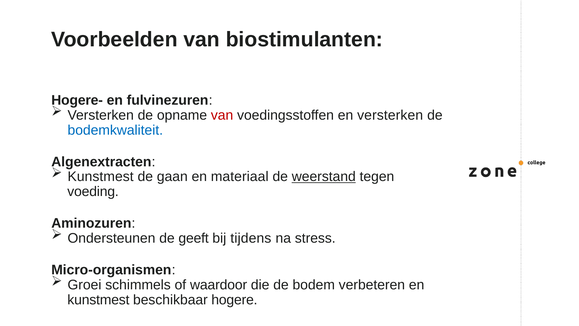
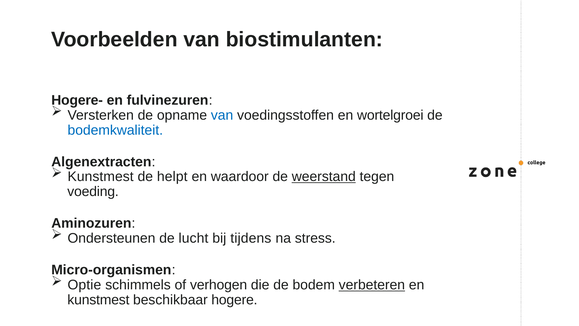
van colour: red -> blue (222, 115)
en versterken: versterken -> wortelgroei (390, 115)
gaan: gaan -> helpt (172, 177)
materiaal: materiaal -> waardoor (240, 177)
geeft: geeft -> lucht (193, 238)
Groei: Groei -> Optie (84, 285)
waardoor: waardoor -> verhogen (219, 285)
verbeteren underline: none -> present (372, 285)
